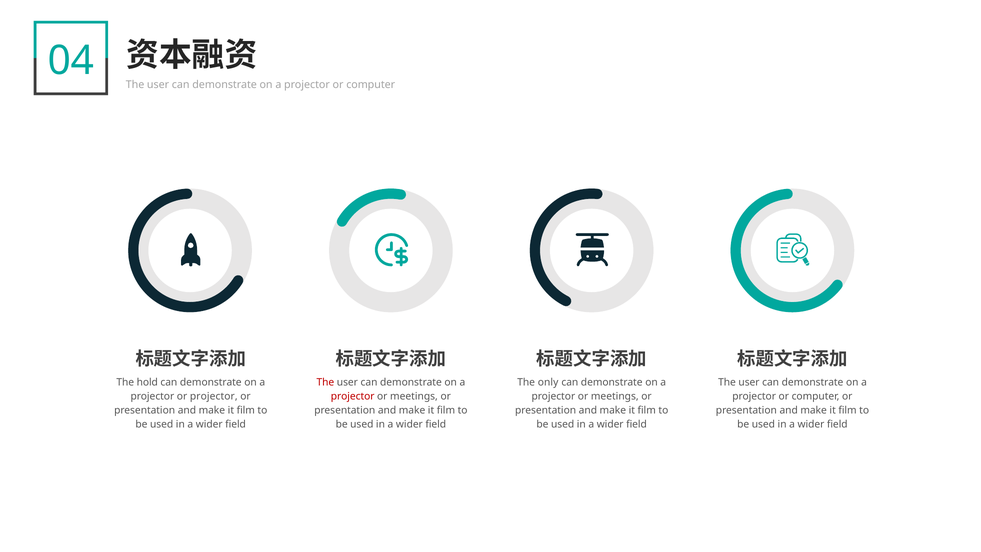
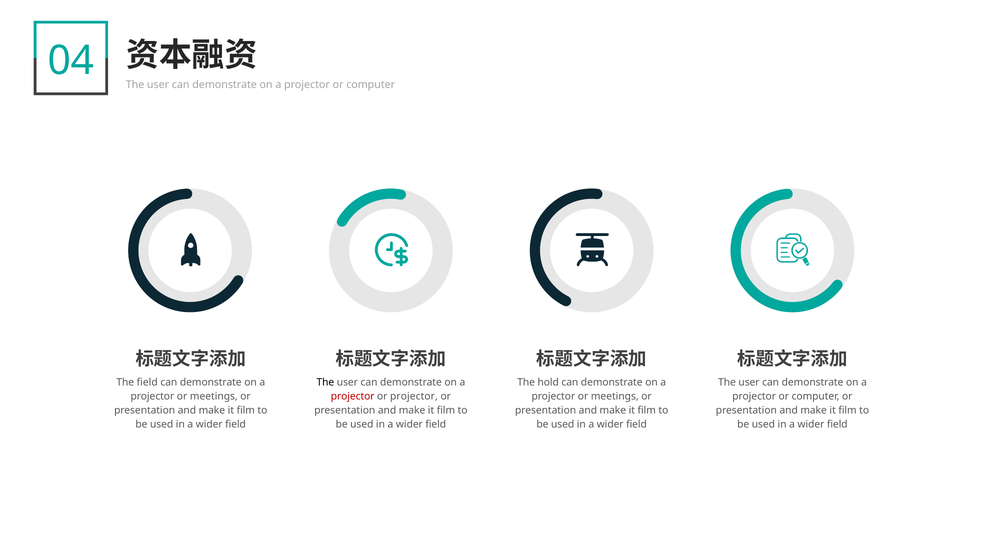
The hold: hold -> field (147, 382)
The colour: red -> black (325, 382)
only: only -> hold (548, 382)
projector: projector -> meetings (214, 396)
meetings: meetings -> projector (414, 396)
